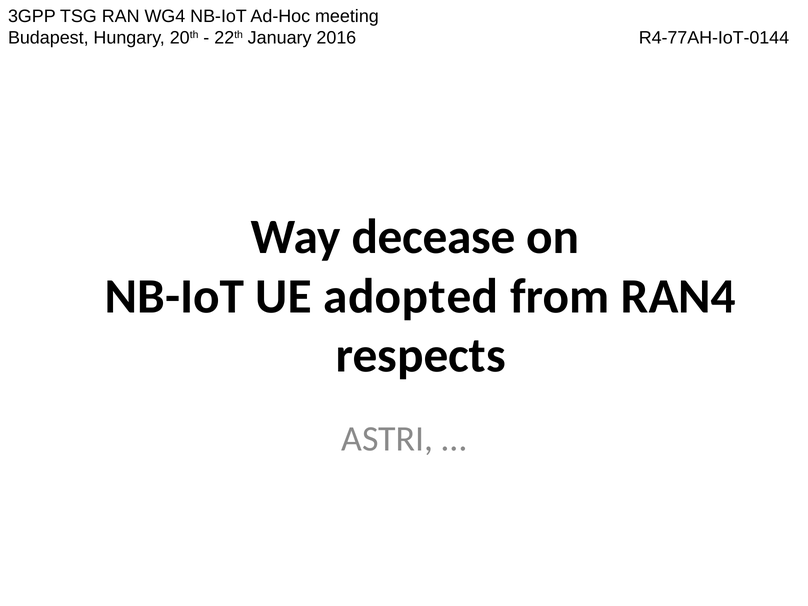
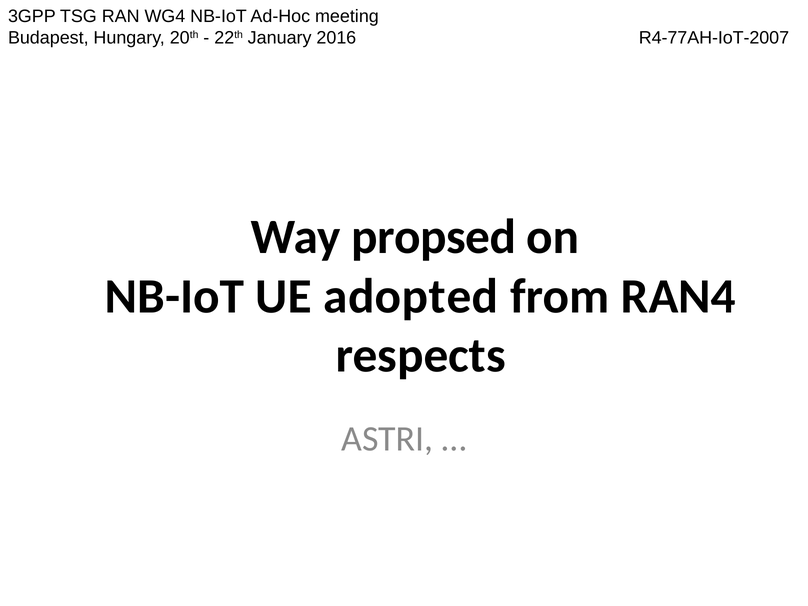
R4-77AH-IoT-0144: R4-77AH-IoT-0144 -> R4-77AH-IoT-2007 (714, 38)
decease: decease -> propsed (434, 237)
